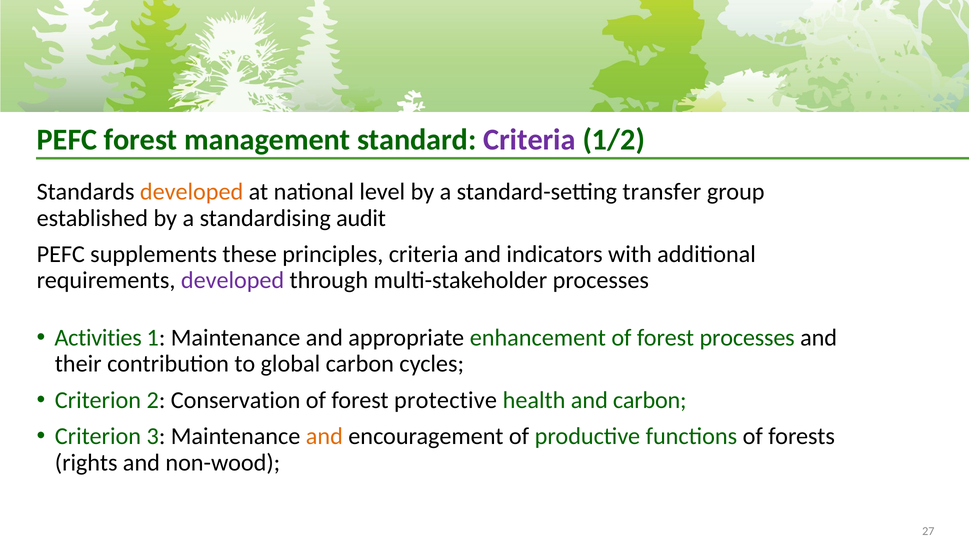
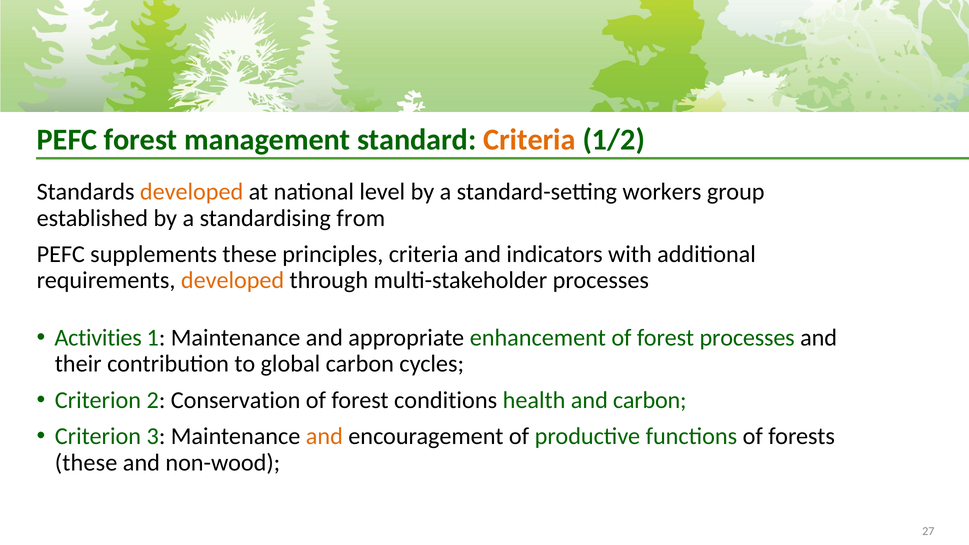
Criteria colour: purple -> orange (529, 140)
transfer: transfer -> workers (662, 192)
audit: audit -> from (361, 218)
developed colour: purple -> orange (233, 281)
protective: protective -> conditions (446, 400)
rights: rights -> these (86, 463)
